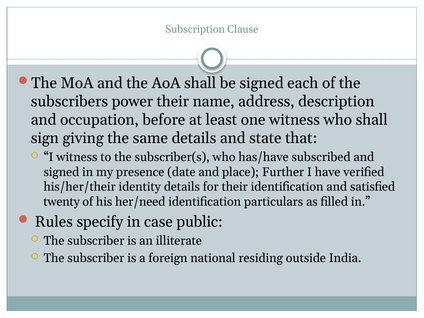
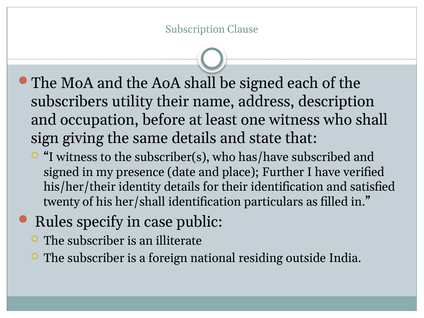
power: power -> utility (132, 102)
her/need: her/need -> her/shall (140, 202)
